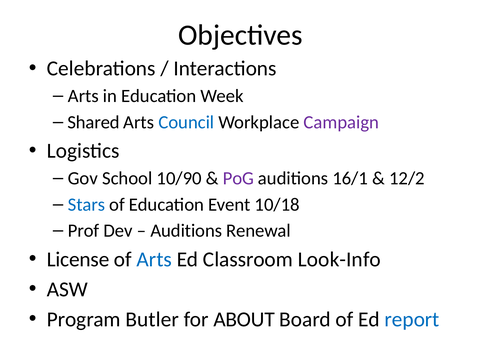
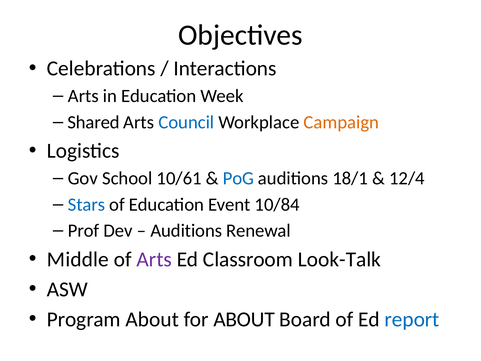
Campaign colour: purple -> orange (341, 122)
10/90: 10/90 -> 10/61 (179, 178)
PoG colour: purple -> blue (238, 178)
16/1: 16/1 -> 18/1 (350, 178)
12/2: 12/2 -> 12/4 (407, 178)
10/18: 10/18 -> 10/84 (277, 204)
License: License -> Middle (78, 259)
Arts colour: blue -> purple (154, 259)
Look-Info: Look-Info -> Look-Talk (339, 259)
Program Butler: Butler -> About (152, 319)
